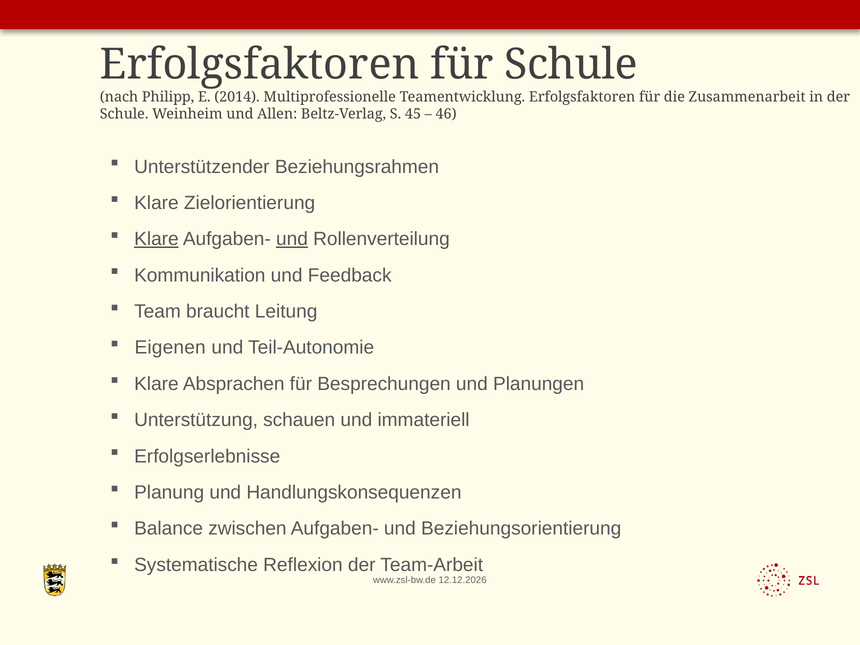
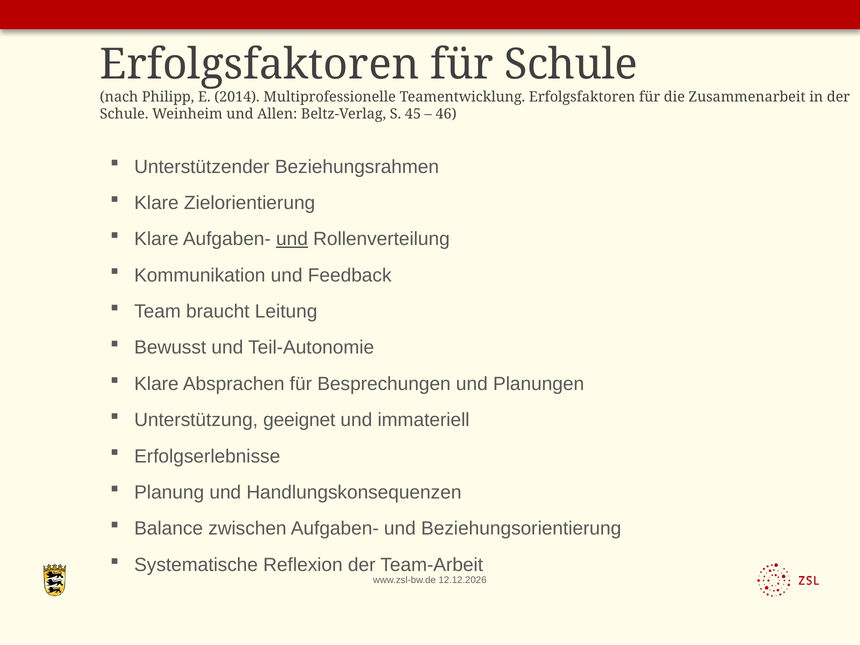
Klare underline: present -> none (156, 239)
Eigenen: Eigenen -> Bewusst (170, 348)
schauen: schauen -> geeignet (299, 420)
